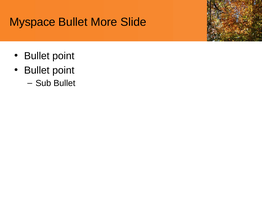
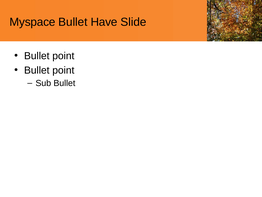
More: More -> Have (104, 22)
